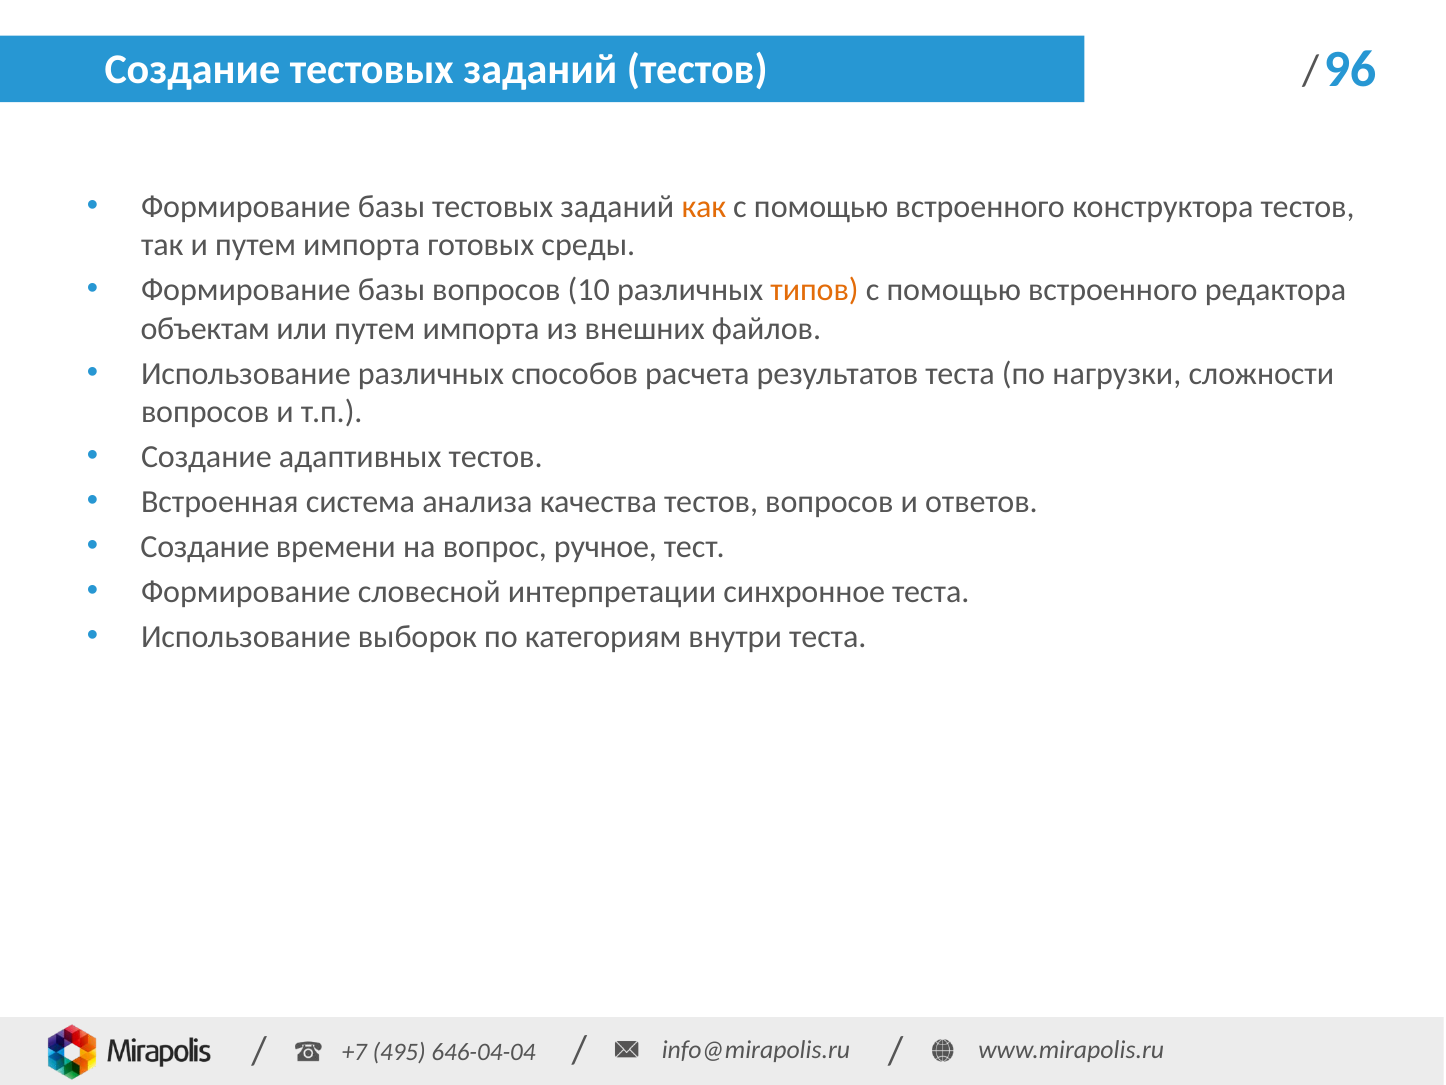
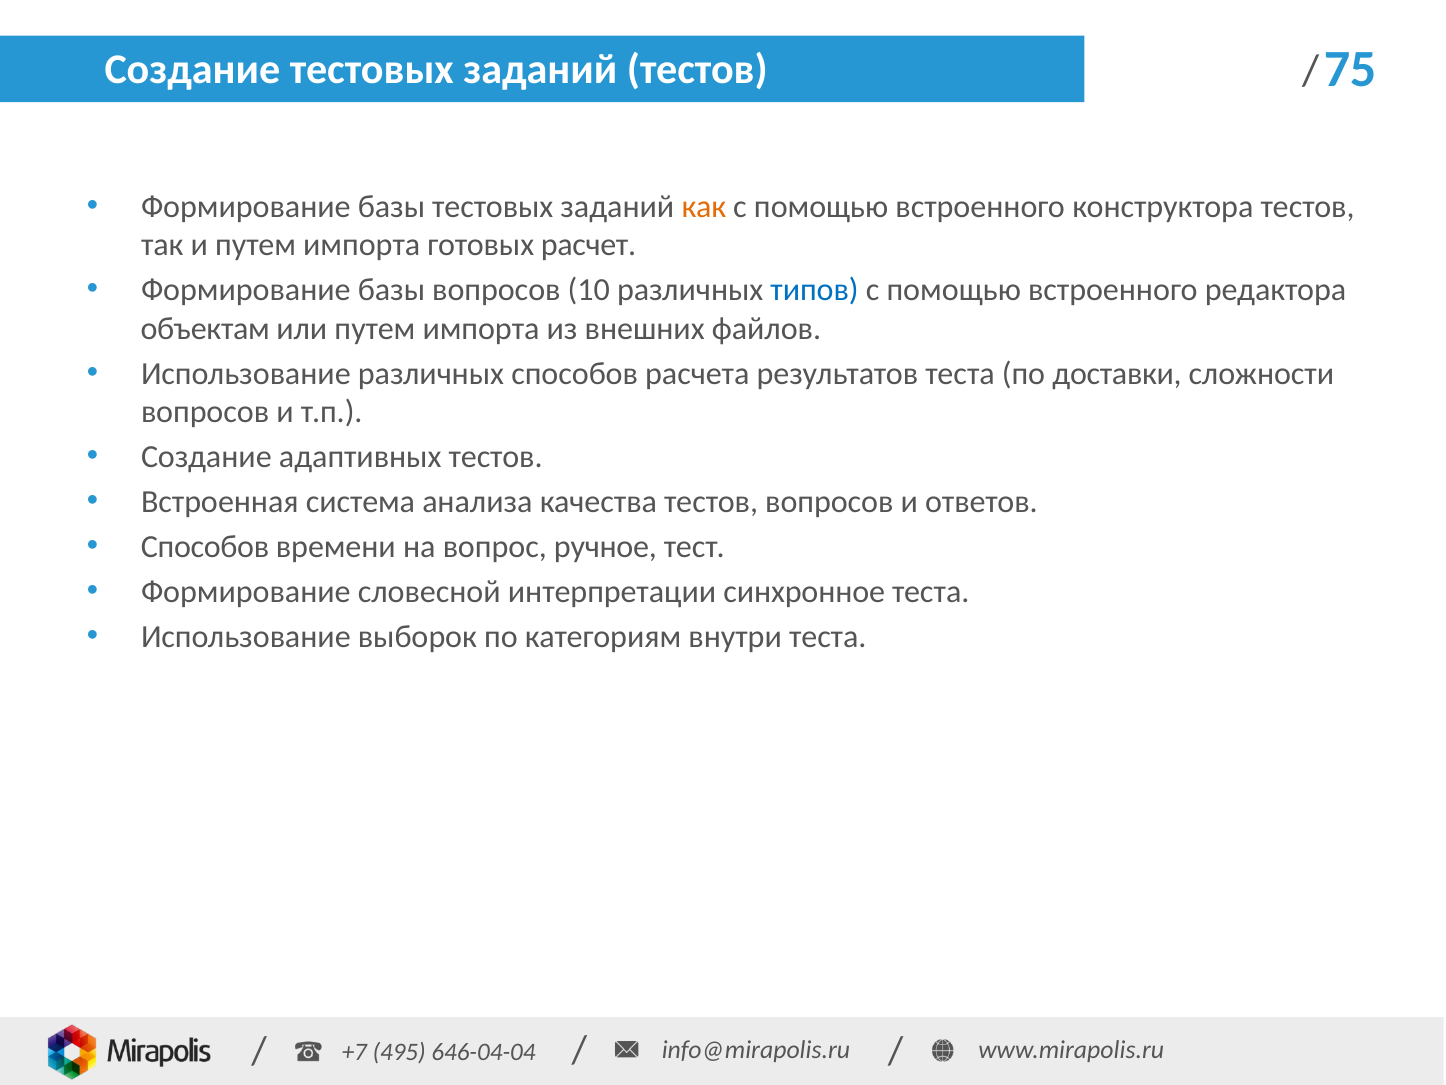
96: 96 -> 75 (1350, 70)
среды: среды -> расчет (589, 245)
типов colour: orange -> blue (815, 290)
нагрузки: нагрузки -> доставки (1117, 373)
Создание: Создание -> Способов (205, 547)
